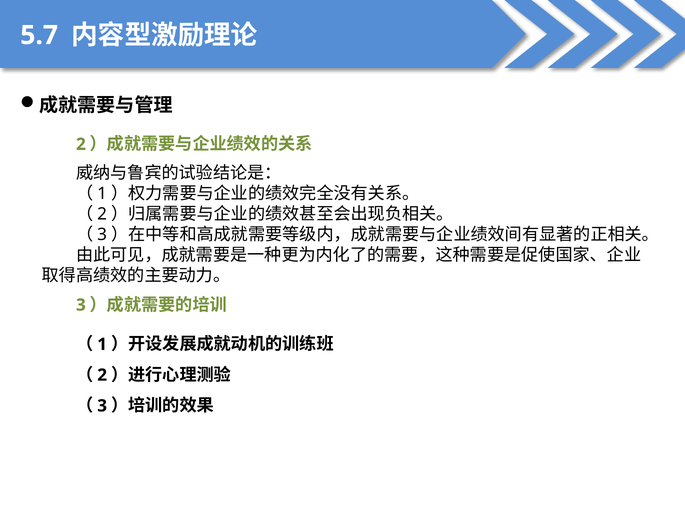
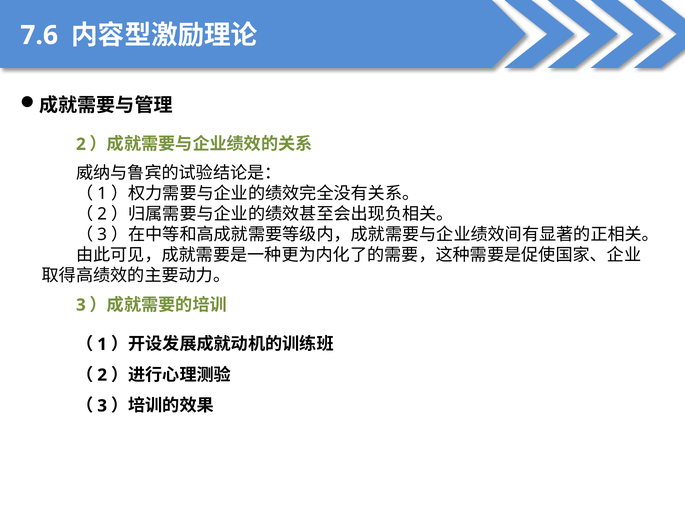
5.7: 5.7 -> 7.6 (39, 35)
